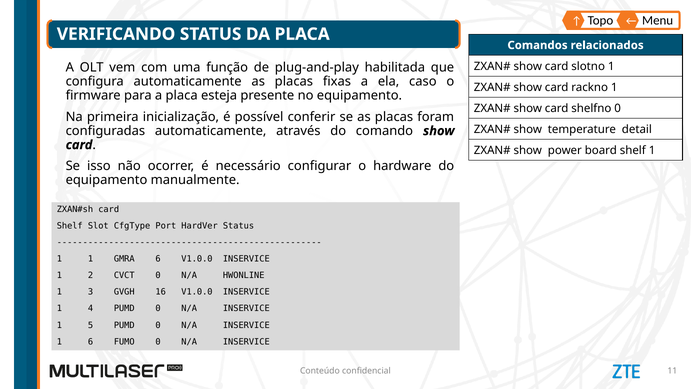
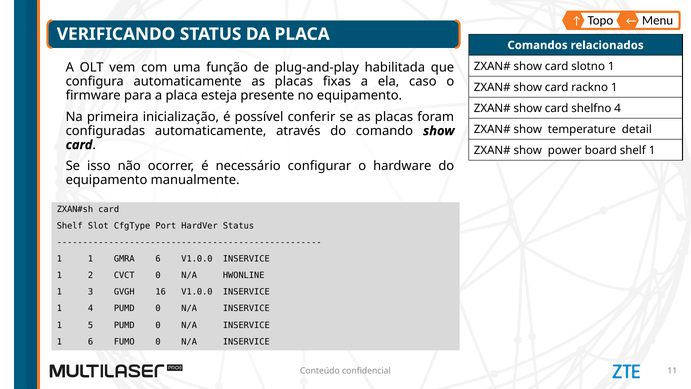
shelfno 0: 0 -> 4 (618, 108)
